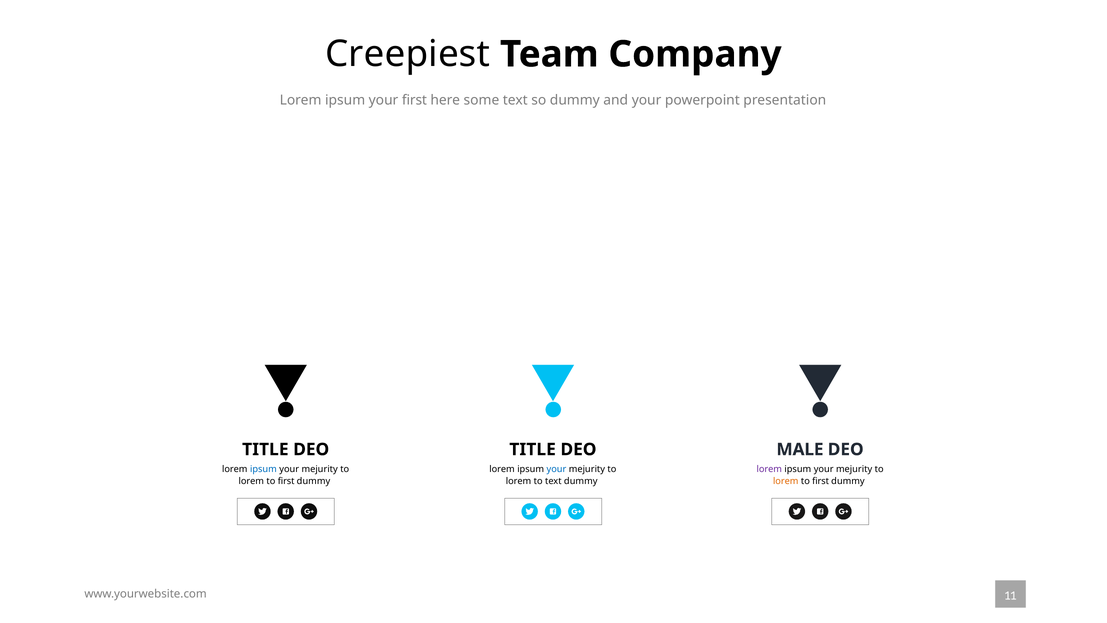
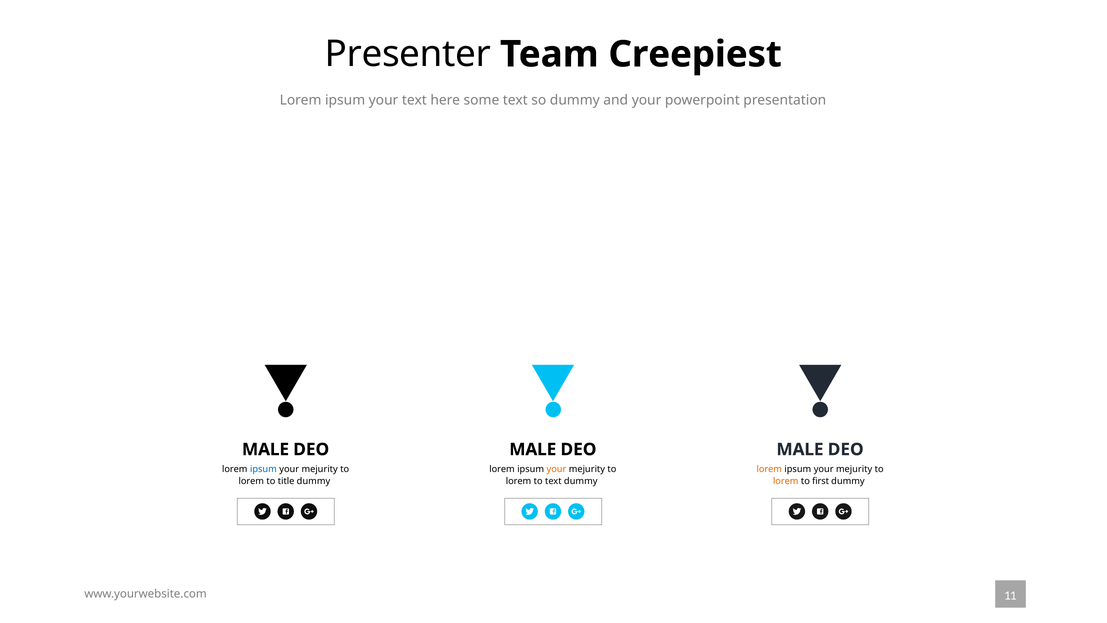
Creepiest: Creepiest -> Presenter (408, 54)
Company: Company -> Creepiest (695, 54)
your first: first -> text (414, 100)
TITLE: TITLE -> MALE (266, 449)
TITLE: TITLE -> MALE (533, 449)
your colour: blue -> orange (556, 469)
lorem colour: purple -> orange (769, 469)
first: first -> title (286, 481)
